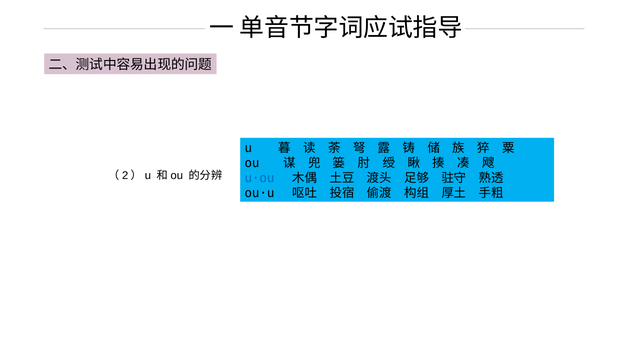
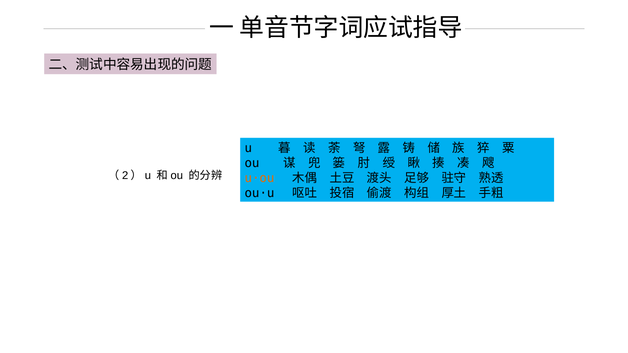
u·ou colour: blue -> orange (259, 178)
